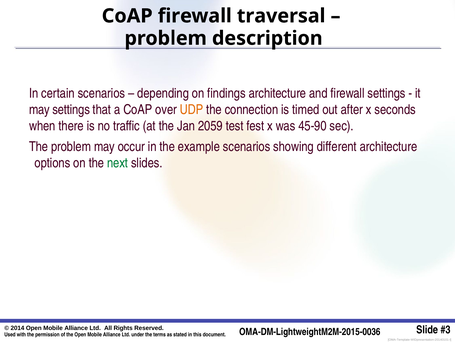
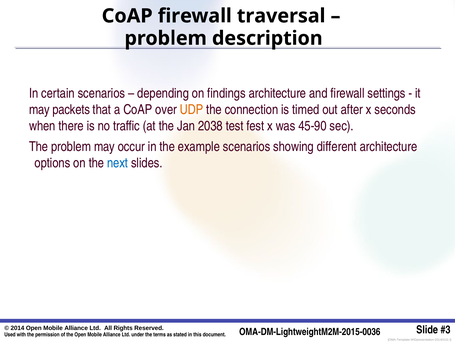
may settings: settings -> packets (71, 109)
2059: 2059 -> 2038 (210, 126)
next colour: green -> blue (118, 163)
